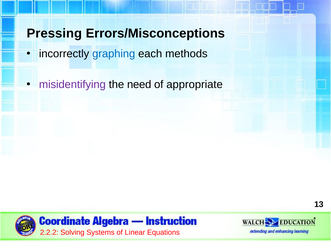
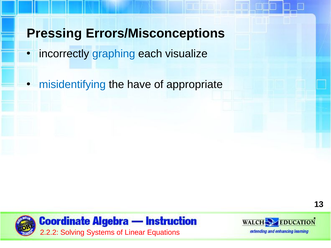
methods: methods -> visualize (186, 54)
misidentifying colour: purple -> blue (72, 85)
need: need -> have (139, 85)
